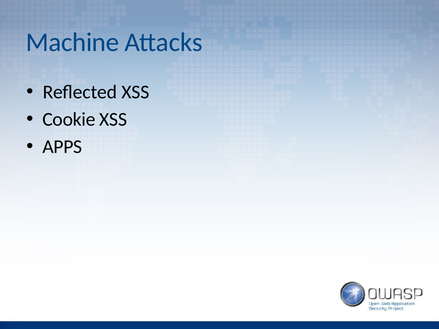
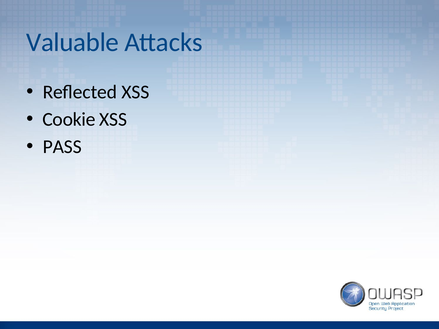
Machine: Machine -> Valuable (72, 42)
APPS: APPS -> PASS (62, 147)
